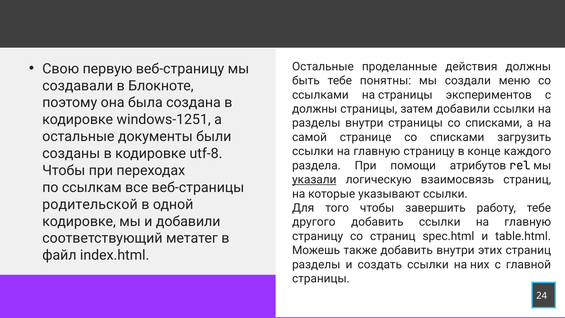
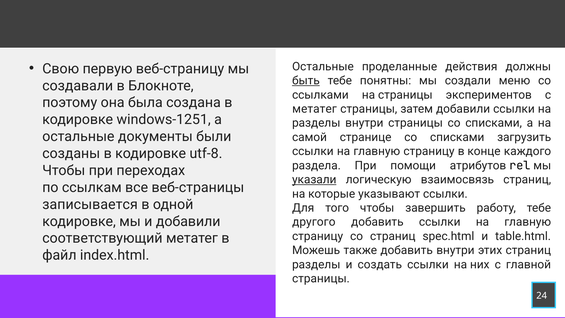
быть underline: none -> present (306, 81)
должны: должны -> метатег (315, 109)
родительской: родительской -> записывается (90, 204)
